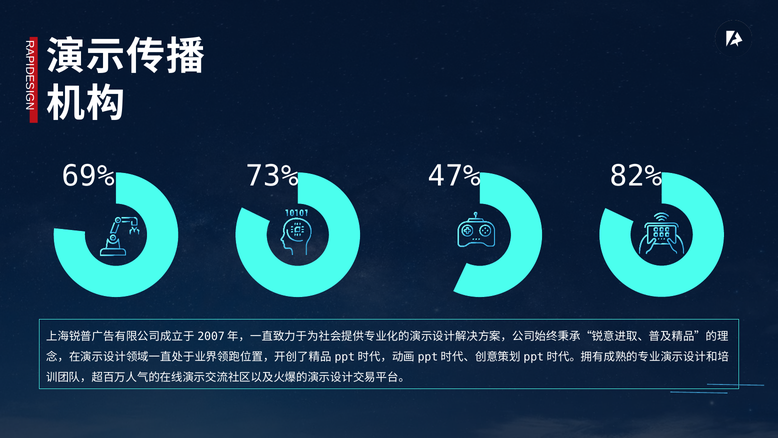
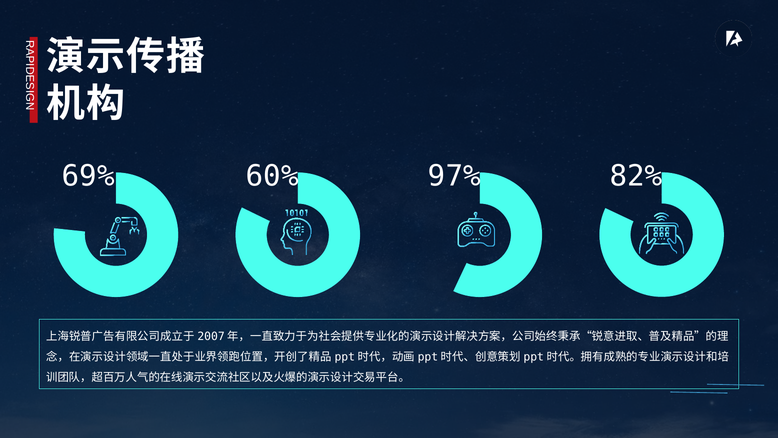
73%: 73% -> 60% (272, 176)
47%: 47% -> 97% (454, 176)
